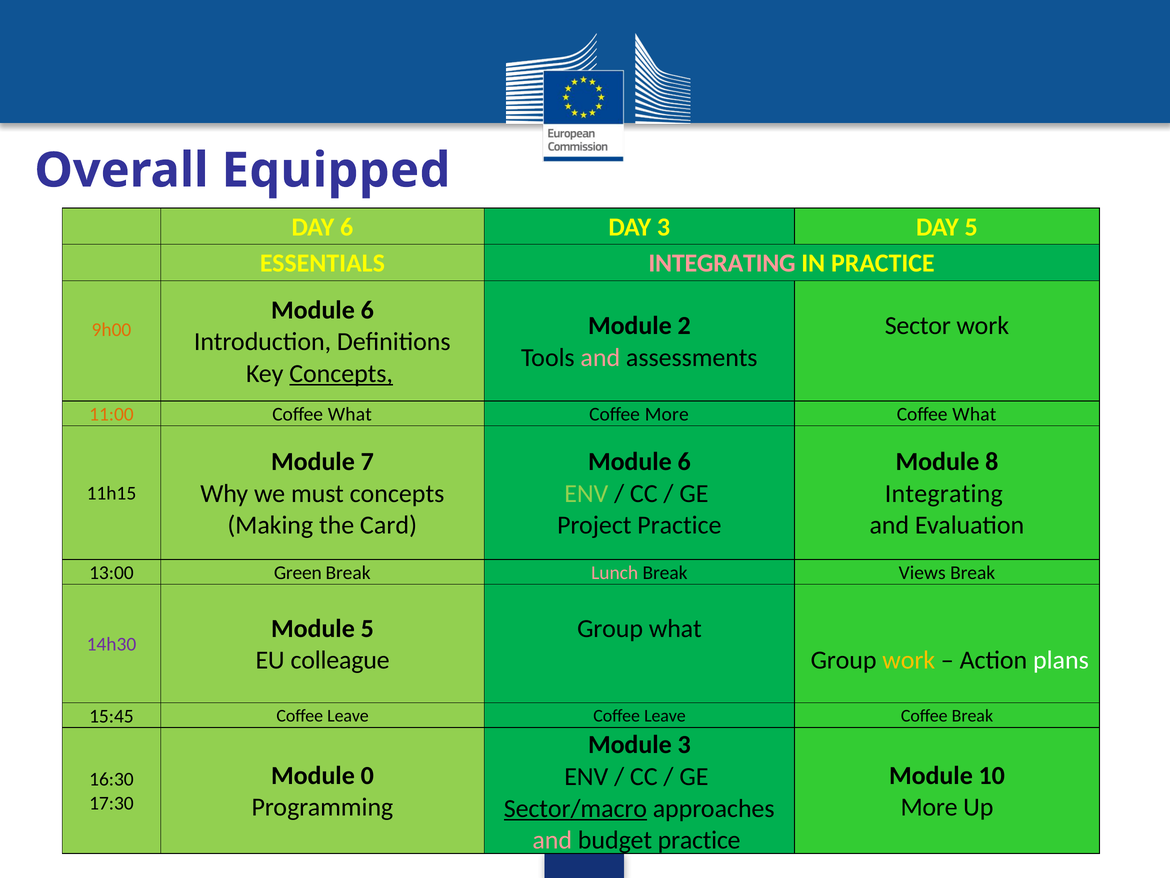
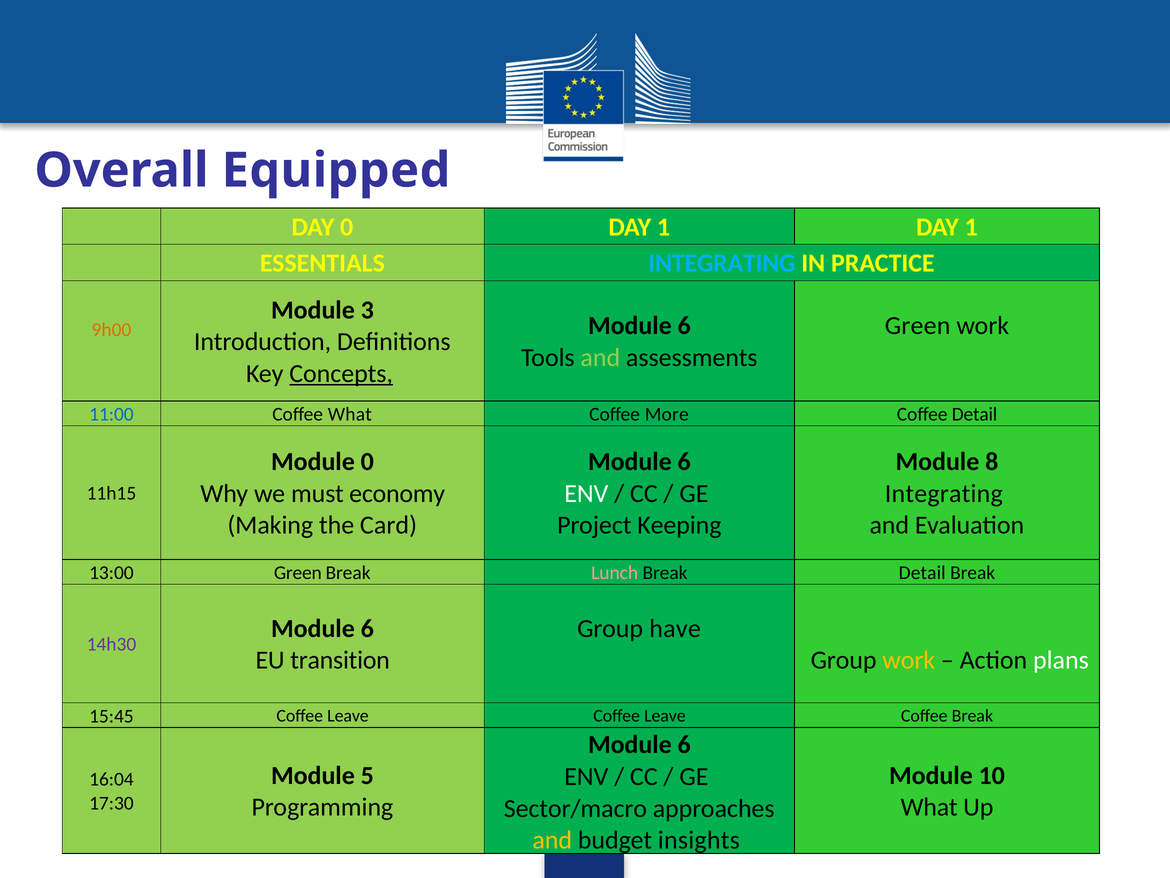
DAY 6: 6 -> 0 (347, 227)
3: 3 -> 1 (664, 227)
5: 5 -> 1 (971, 227)
INTEGRATING colour: pink -> light blue (722, 263)
6: 6 -> 3 (367, 310)
2: 2 -> 6 (684, 326)
Sector: Sector -> Green (918, 326)
and colour: pink -> light green (600, 357)
11:00 colour: orange -> blue (111, 414)
What: What -> Detail (975, 414)
Module 7: 7 -> 0 (367, 462)
must concepts: concepts -> economy (397, 493)
ENV colour: light green -> white (586, 493)
Project Practice: Practice -> Keeping (679, 525)
Break Views: Views -> Detail (922, 572)
5: 5 -> 6 (367, 628)
Group what: what -> have (675, 628)
colleague: colleague -> transition (340, 660)
3: 3 -> 6 (684, 744)
0: 0 -> 5 (367, 775)
16:30: 16:30 -> 16:04 (111, 779)
More: More -> What (929, 807)
Sector/macro underline: present -> none (575, 808)
and colour: pink -> yellow (552, 840)
budget practice: practice -> insights (699, 840)
